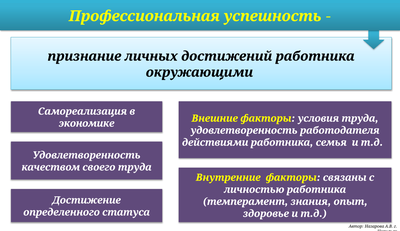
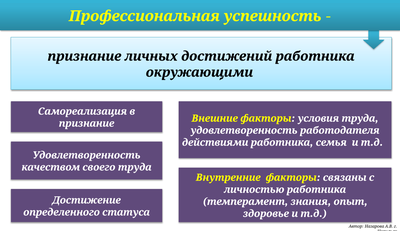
экономике: экономике -> признание (87, 123)
